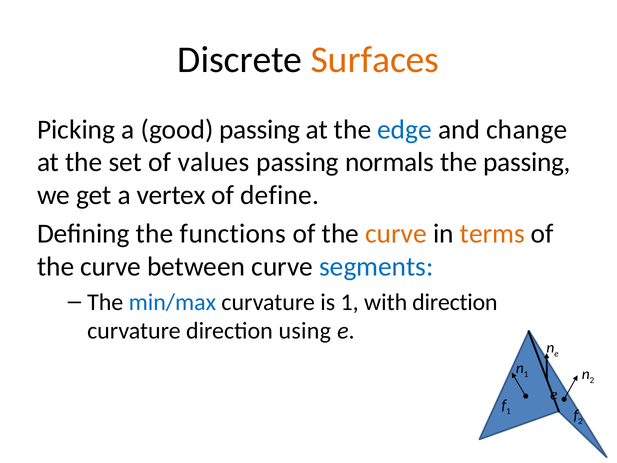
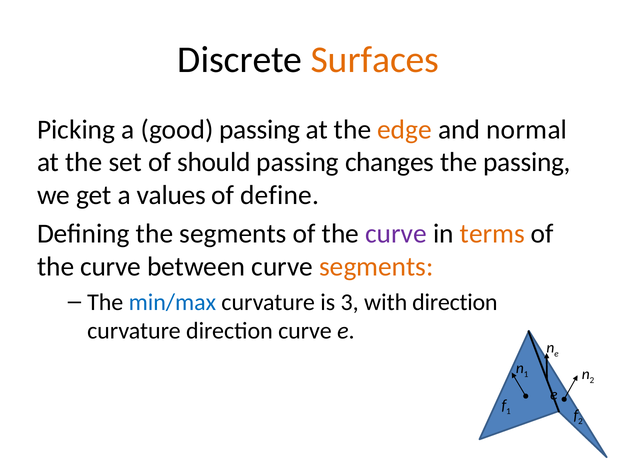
edge colour: blue -> orange (405, 129)
change: change -> normal (527, 129)
values: values -> should (214, 162)
normals: normals -> changes (390, 162)
vertex: vertex -> values (171, 195)
the functions: functions -> segments (233, 234)
curve colour: orange -> purple (396, 234)
segments colour: blue -> orange (376, 267)
is 1: 1 -> 3 (350, 302)
direction using: using -> curve (305, 331)
